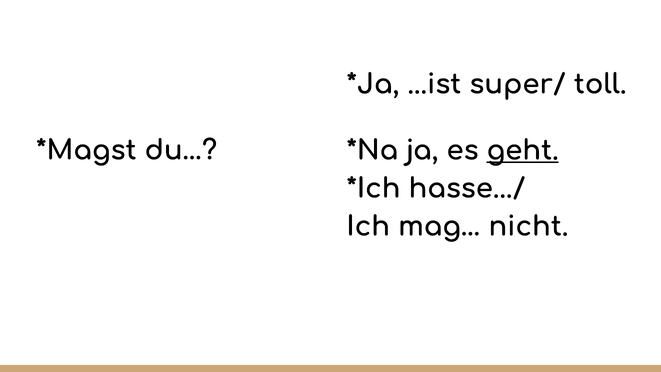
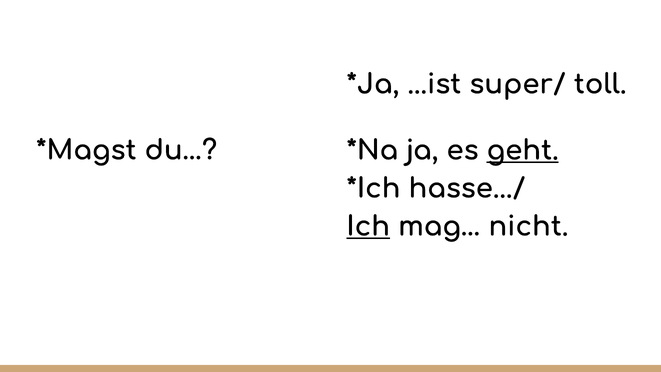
Ich underline: none -> present (368, 226)
